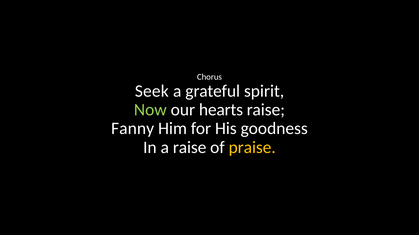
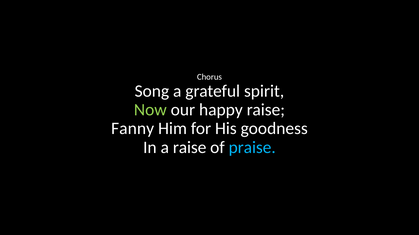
Seek: Seek -> Song (152, 91)
hearts: hearts -> happy (221, 110)
praise colour: yellow -> light blue (252, 148)
